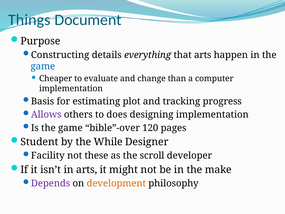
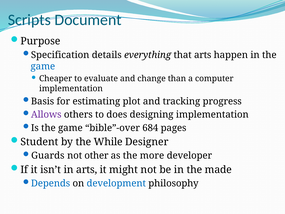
Things: Things -> Scripts (29, 20)
Constructing: Constructing -> Specification (60, 55)
120: 120 -> 684 (150, 128)
Facility: Facility -> Guards (48, 155)
these: these -> other (96, 155)
scroll: scroll -> more (152, 155)
make: make -> made (218, 169)
Depends colour: purple -> blue (51, 183)
development colour: orange -> blue (116, 183)
